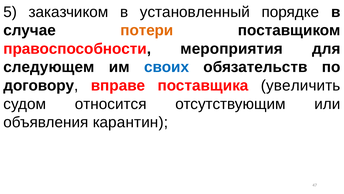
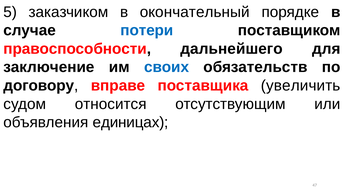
установленный: установленный -> окончательный (195, 12)
потери colour: orange -> blue (147, 30)
мероприятия: мероприятия -> дальнейшего (232, 49)
следующем: следующем -> заключение (49, 67)
карантин: карантин -> единицах (131, 122)
